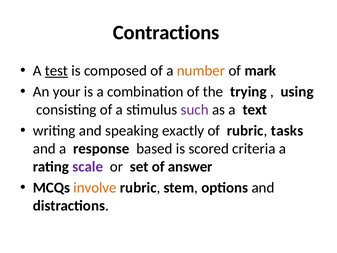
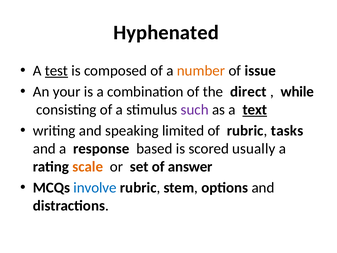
Contractions: Contractions -> Hyphenated (166, 33)
mark: mark -> issue (260, 71)
trying: trying -> direct (248, 92)
using: using -> while (297, 92)
text underline: none -> present (255, 110)
exactly: exactly -> limited (183, 131)
criteria: criteria -> usually (254, 149)
scale colour: purple -> orange (88, 167)
involve colour: orange -> blue (95, 188)
